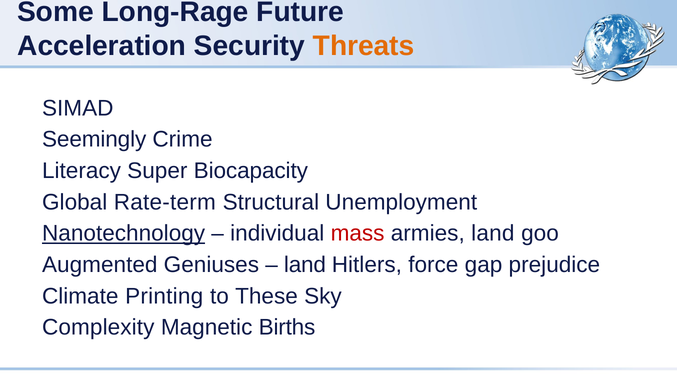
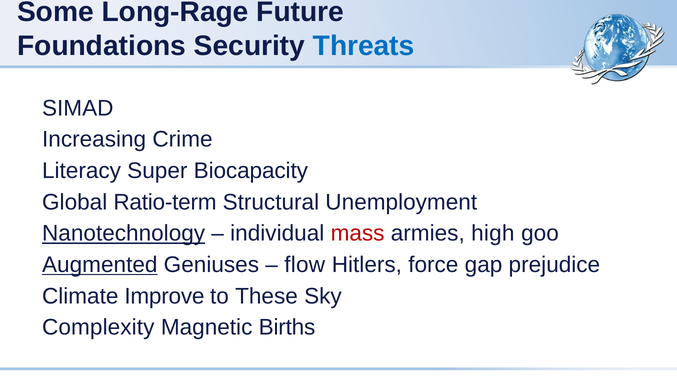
Acceleration: Acceleration -> Foundations (102, 46)
Threats colour: orange -> blue (364, 46)
Seemingly: Seemingly -> Increasing (94, 139)
Rate-term: Rate-term -> Ratio-term (165, 202)
armies land: land -> high (493, 233)
Augmented underline: none -> present (100, 265)
land: land -> flow (305, 265)
Printing: Printing -> Improve (164, 296)
